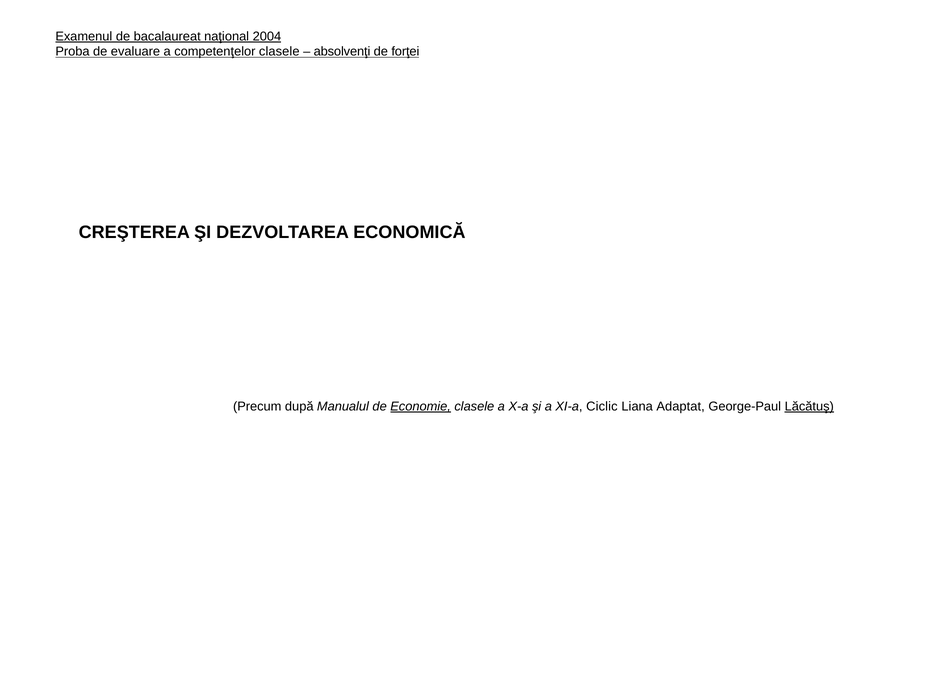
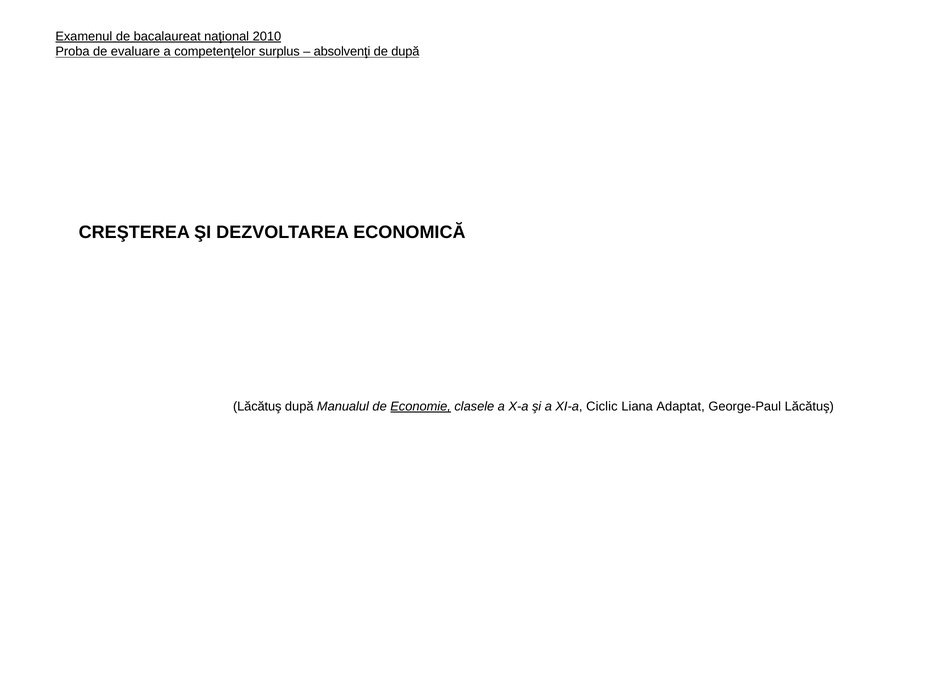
2004: 2004 -> 2010 (267, 36)
competenţelor clasele: clasele -> surplus (279, 52)
de forţei: forţei -> după (405, 52)
Precum: Precum -> Lăcătuş (257, 407)
Lăcătuş underline: present -> none (809, 407)
